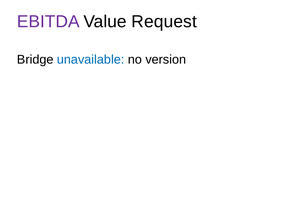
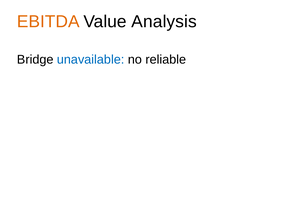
EBITDA colour: purple -> orange (48, 22)
Request: Request -> Analysis (164, 22)
version: version -> reliable (166, 60)
